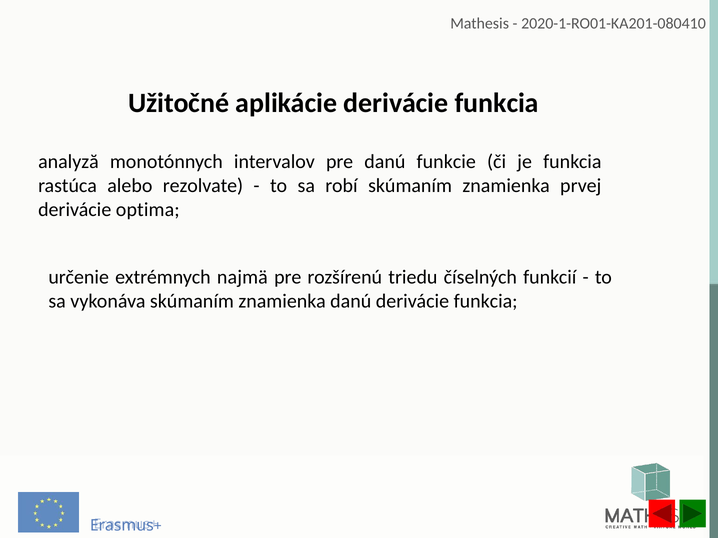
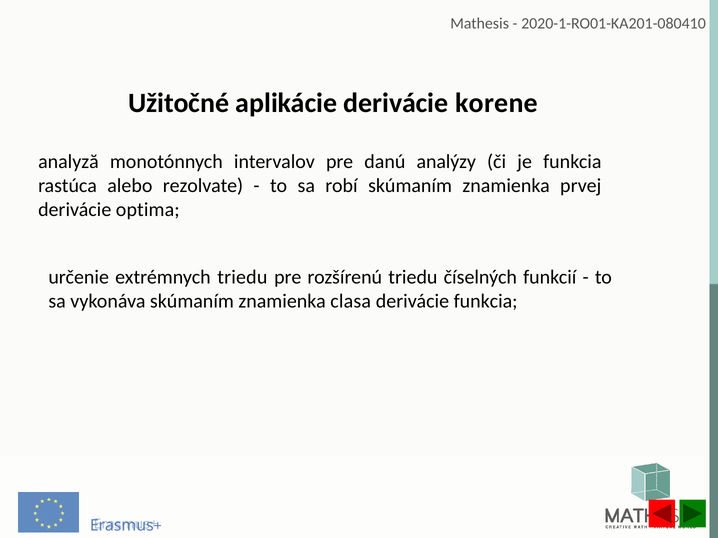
aplikácie derivácie funkcia: funkcia -> korene (497, 103)
funkcie: funkcie -> analýzy (446, 162)
extrémnych najmä: najmä -> triedu (242, 277)
znamienka danú: danú -> clasa (351, 301)
